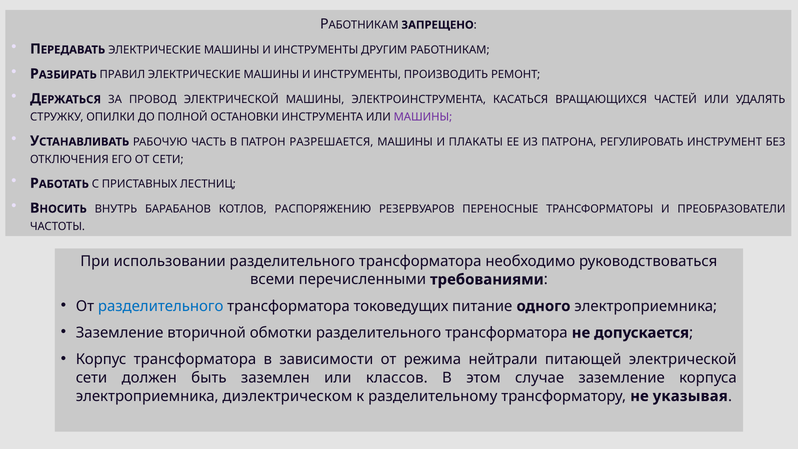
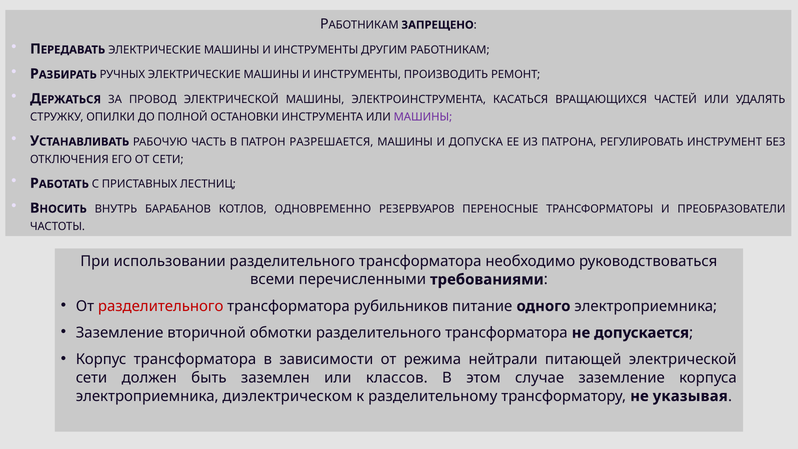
ПРАВИЛ: ПРАВИЛ -> РУЧНЫХ (122, 75)
ПЛАКАТЫ: ПЛАКАТЫ -> ДОПУСКА (476, 142)
РАСПОРЯЖЕНИЮ: РАСПОРЯЖЕНИЮ -> ОДНОВРЕМЕННО (323, 209)
разделительного colour: blue -> red (161, 306)
токоведущих: токоведущих -> рубильников (401, 306)
